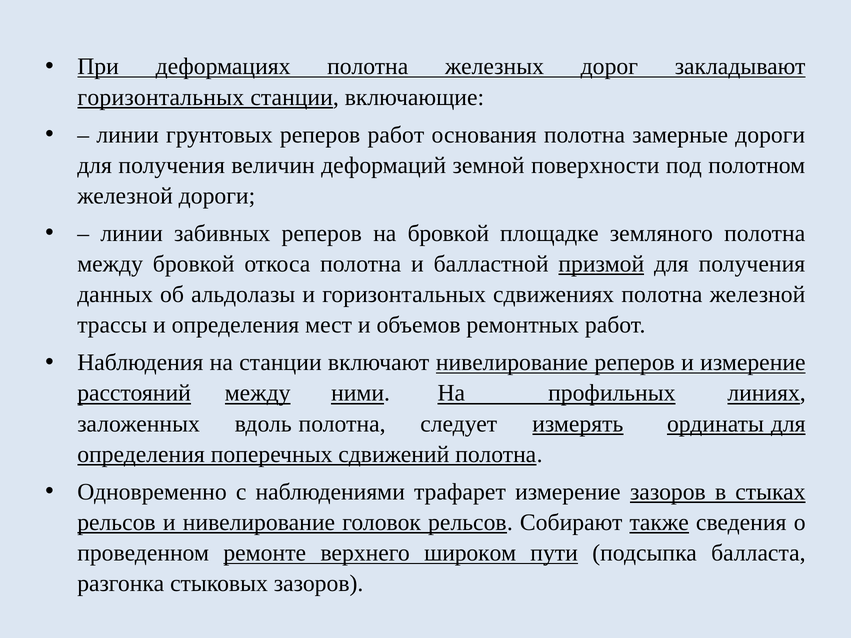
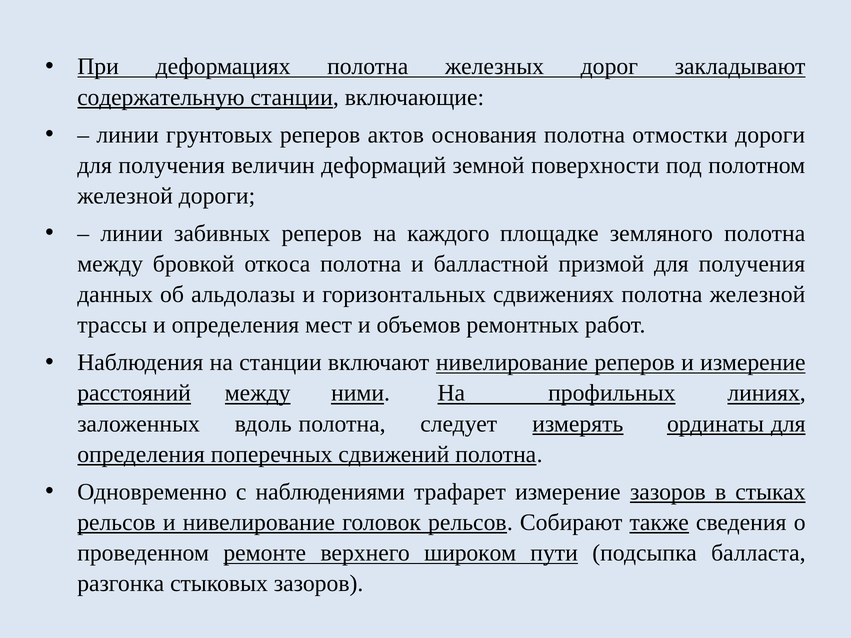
горизонтальных: горизонтальных -> содержательную (161, 97)
реперов работ: работ -> актов (396, 135)
замерные: замерные -> отмостки (680, 135)
на бровкой: бровкой -> каждого (448, 233)
призмой underline: present -> none (601, 264)
